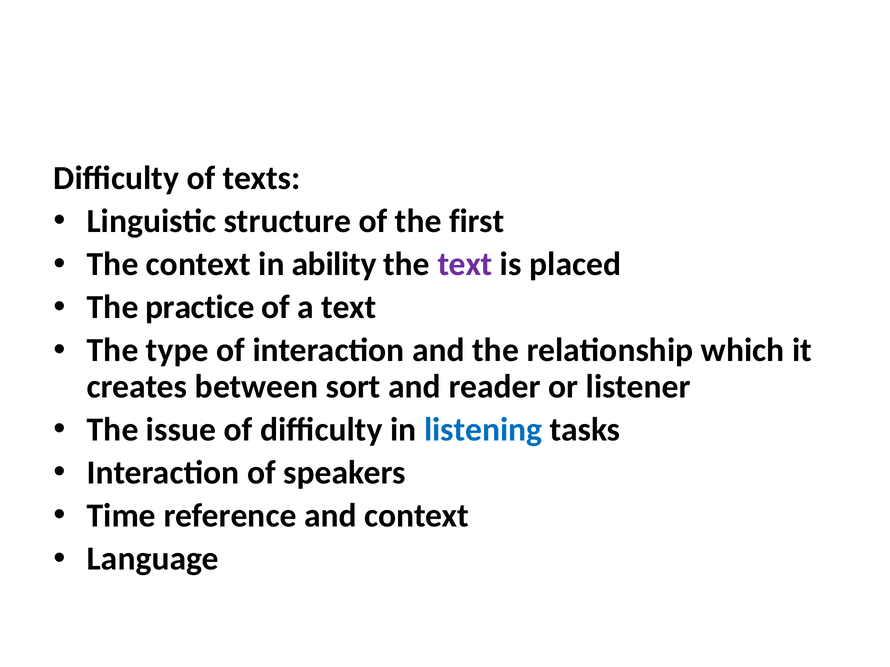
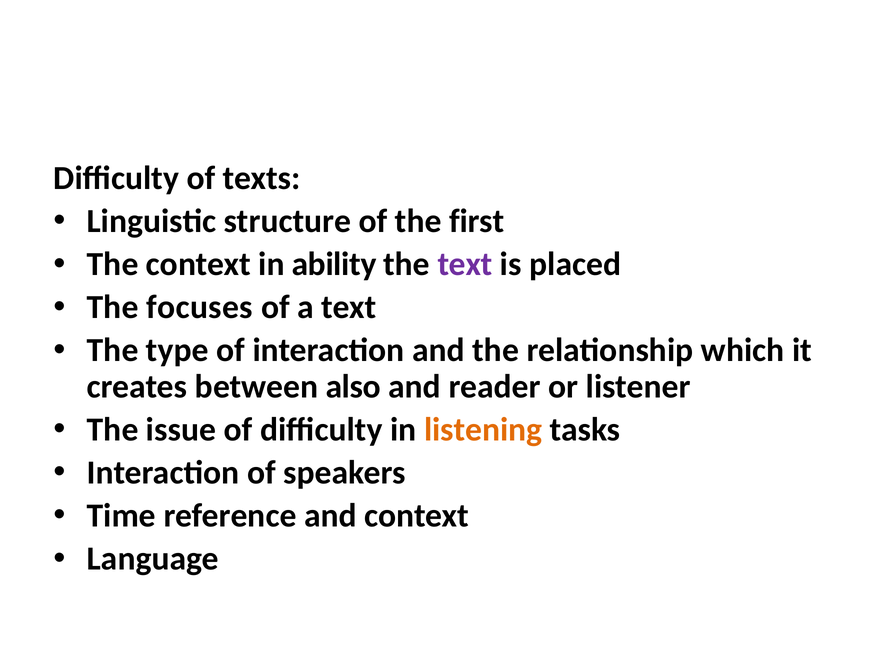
practice: practice -> focuses (200, 307)
sort: sort -> also (353, 387)
listening colour: blue -> orange (483, 430)
